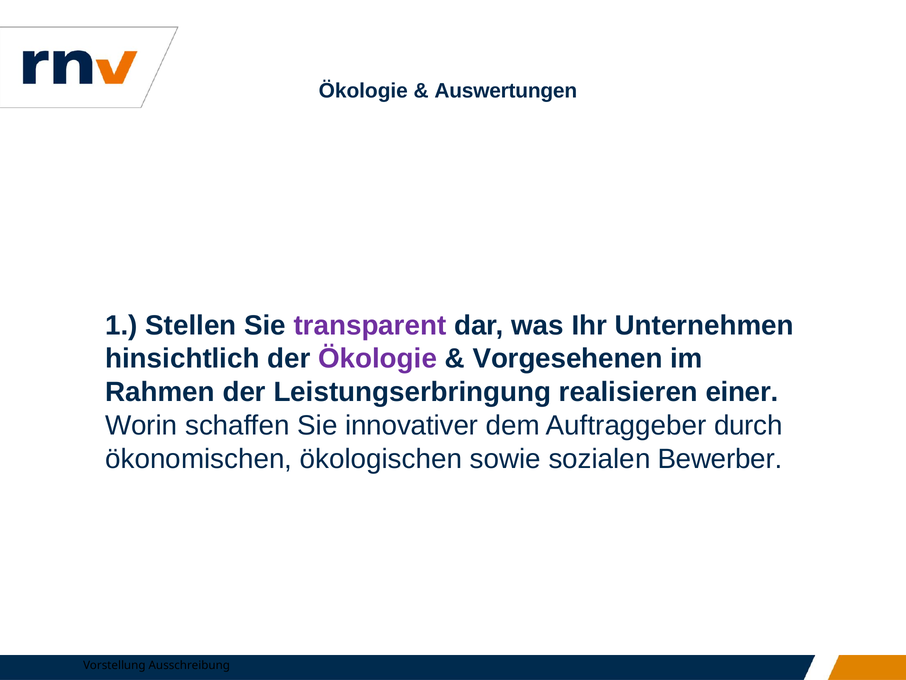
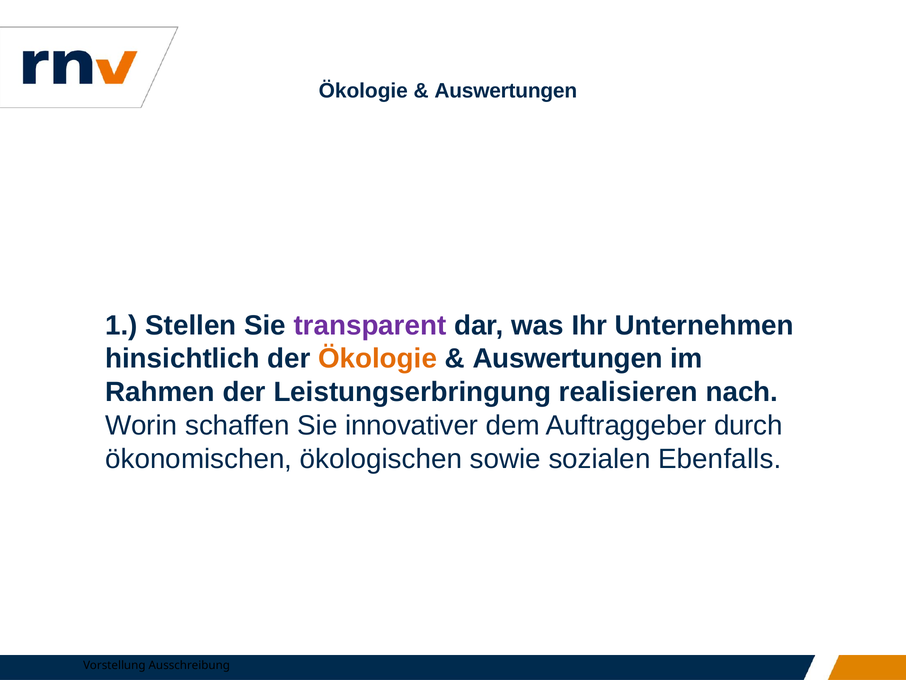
Ökologie colour: purple -> orange (378, 359)
Vorgesehenen: Vorgesehenen -> Auswertungen (568, 359)
einer: einer -> nach (742, 392)
Bewerber: Bewerber -> Ebenfalls (720, 459)
